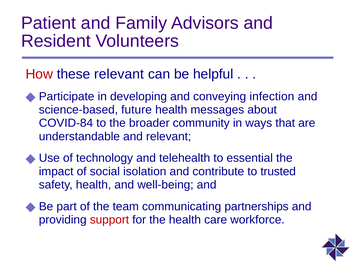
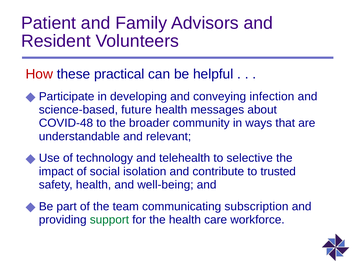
these relevant: relevant -> practical (119, 74)
COVID-84: COVID-84 -> COVID-48 (66, 123)
essential: essential -> selective (250, 159)
partnerships: partnerships -> subscription (256, 207)
support colour: red -> green (109, 220)
